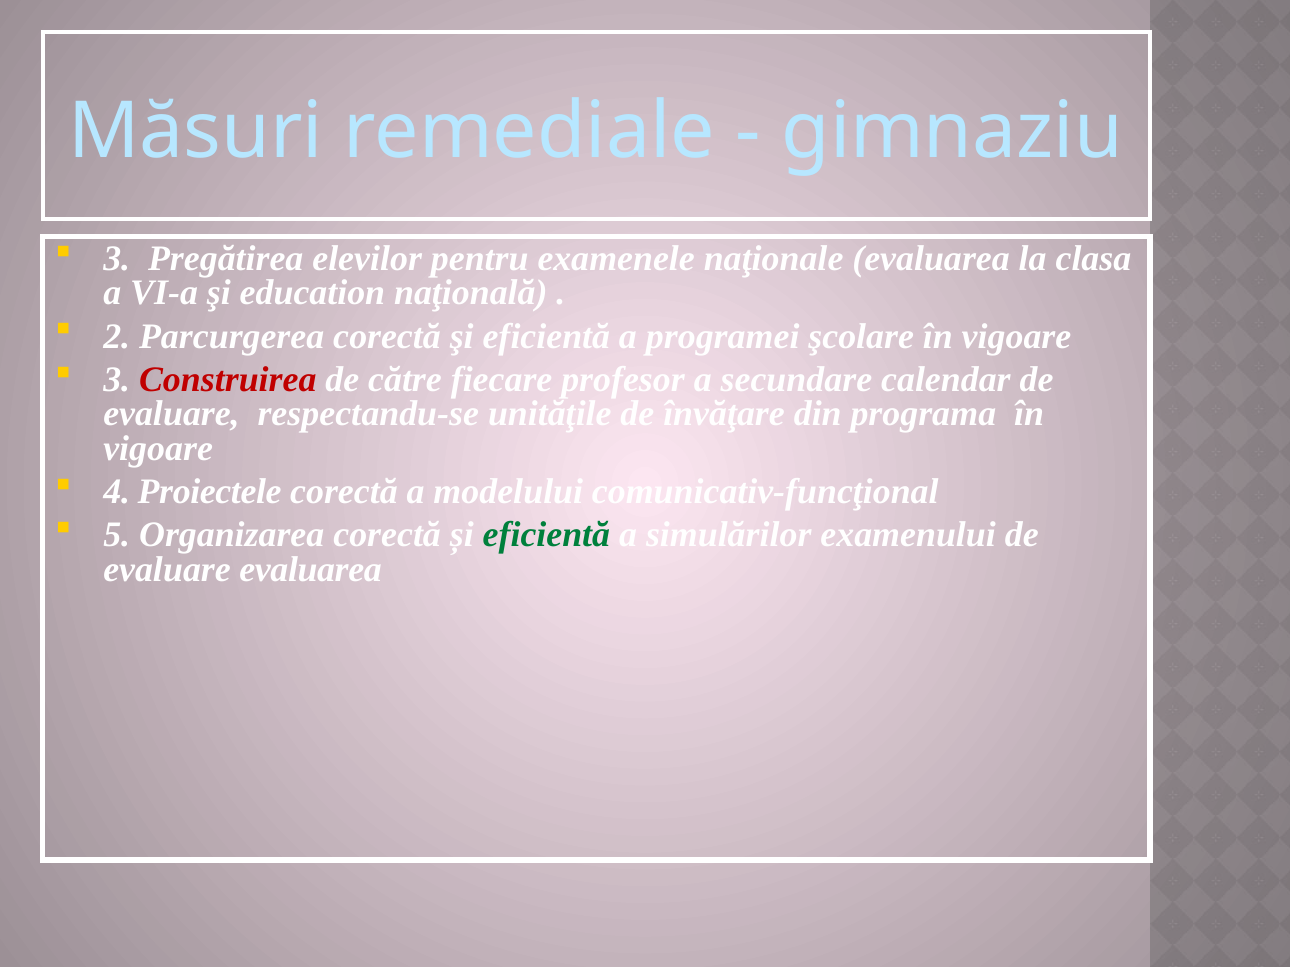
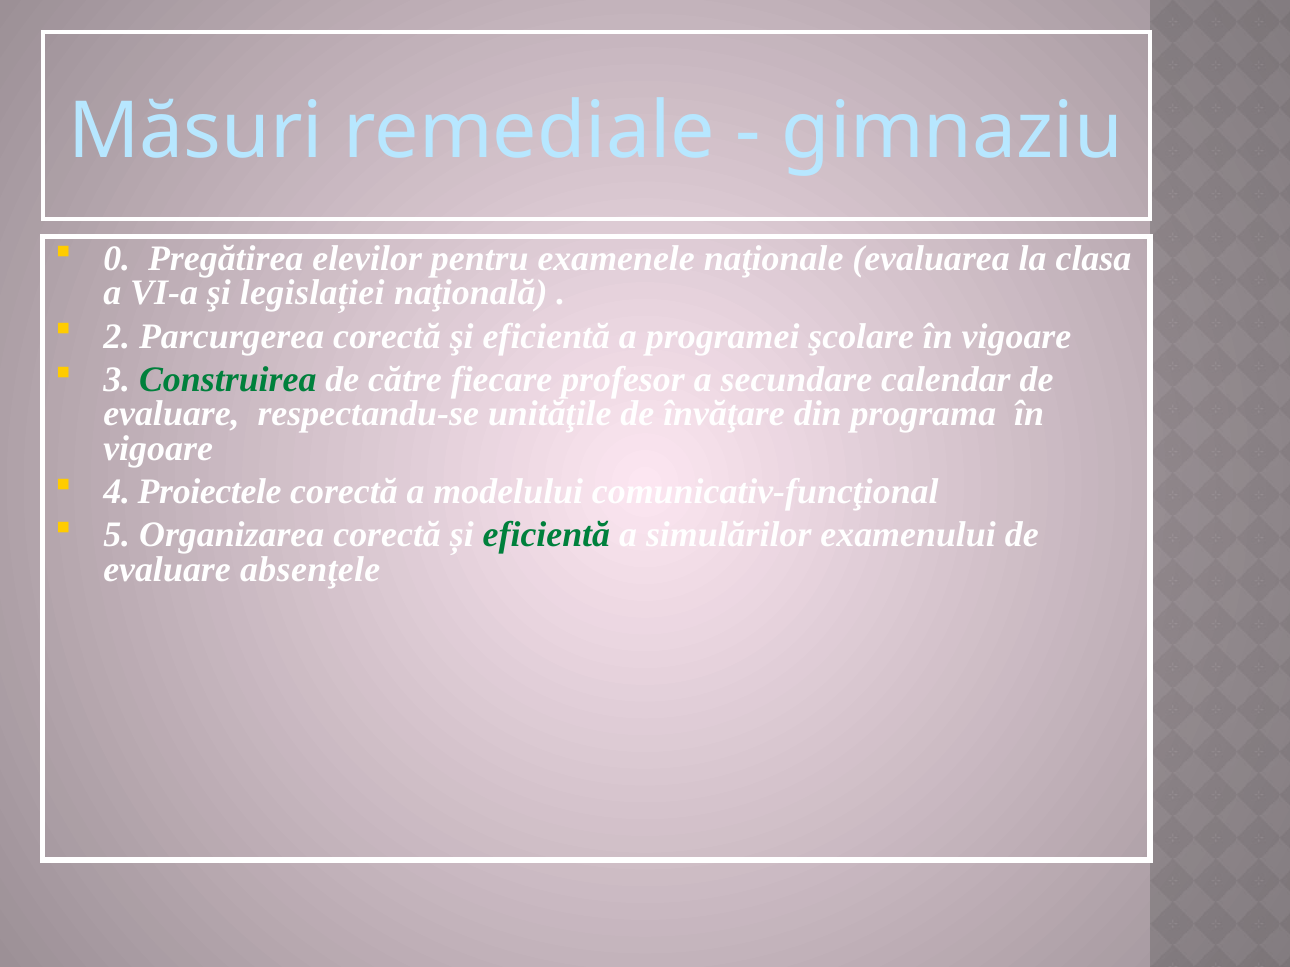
3: 3 -> 0 (117, 259)
education: education -> legislației (312, 293)
Construirea colour: red -> green (228, 380)
evaluare evaluarea: evaluarea -> absenţele (310, 570)
